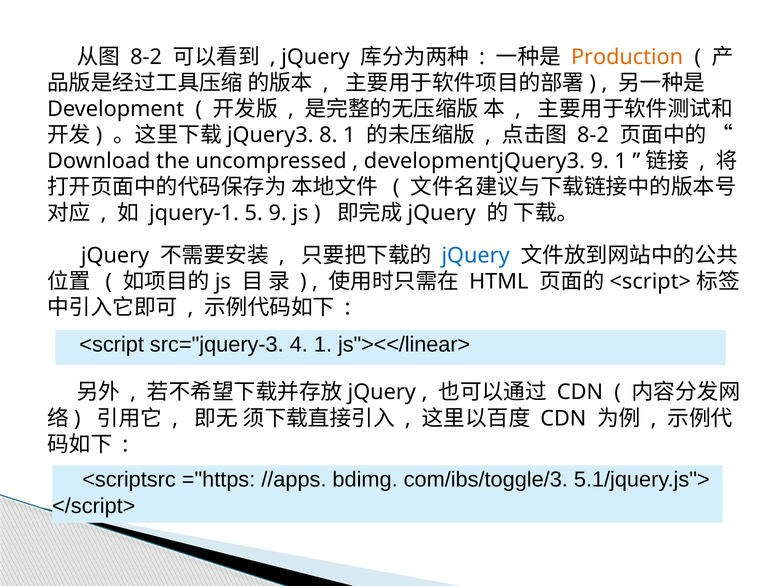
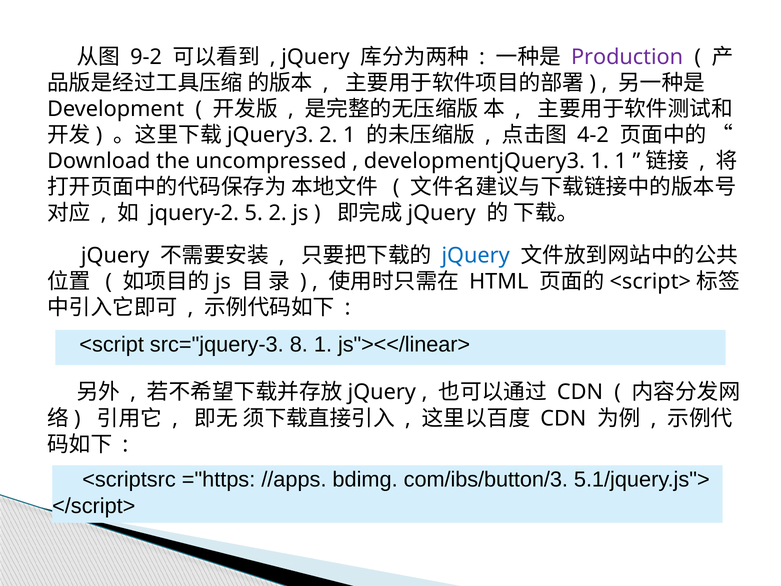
8-2: 8-2 -> 9-2 (146, 57)
Production colour: orange -> purple (627, 57)
8: 8 -> 2 (328, 135)
8-2: 8-2 -> 4-2 (593, 135)
developmentjQuery3 9: 9 -> 1 (600, 161)
jquery-1: jquery-1 -> jquery-2 (194, 213)
5 9: 9 -> 2 (278, 213)
4: 4 -> 8 (299, 344)
com/ibs/toggle/3: com/ibs/toggle/3 -> com/ibs/button/3 (486, 480)
